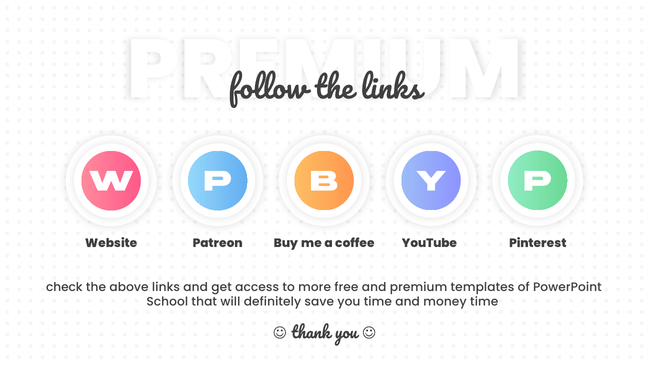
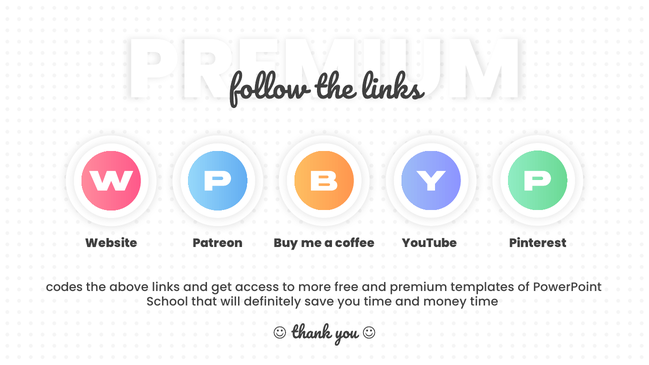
check: check -> codes (64, 287)
